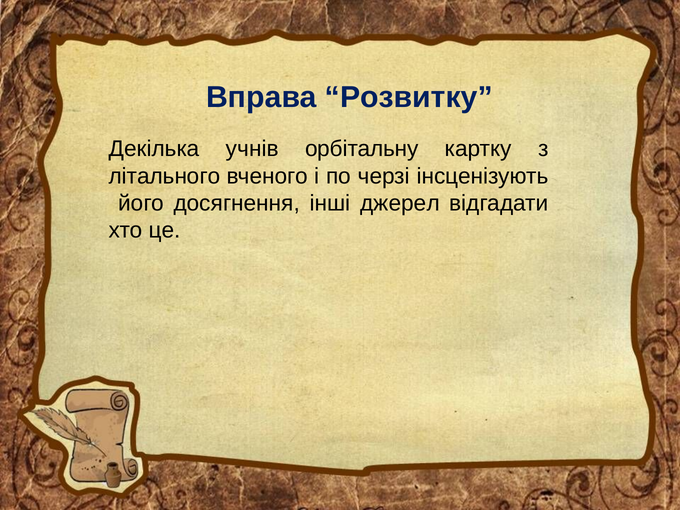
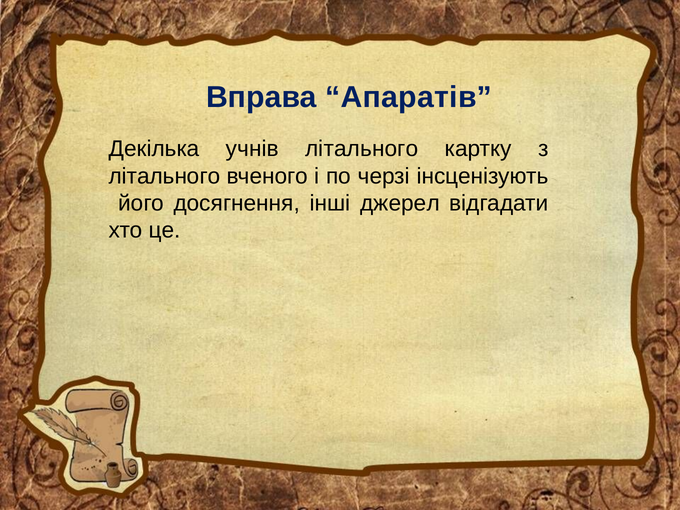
Розвитку: Розвитку -> Апаратів (409, 97)
учнів орбітальну: орбітальну -> літального (362, 149)
